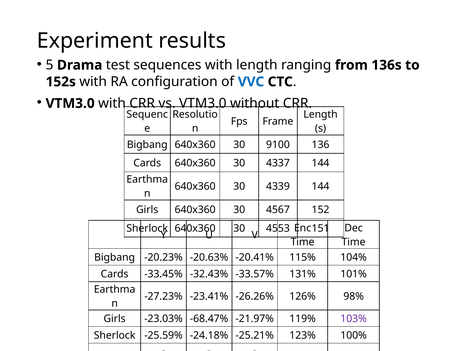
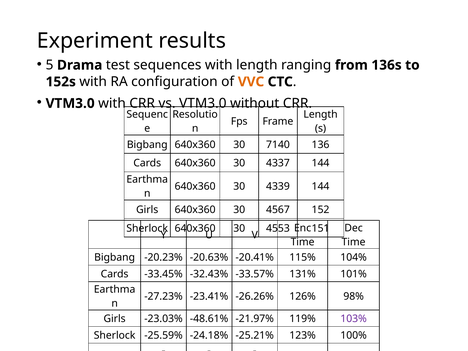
VVC colour: blue -> orange (251, 82)
9100: 9100 -> 7140 (278, 145)
-68.47%: -68.47% -> -48.61% (209, 319)
